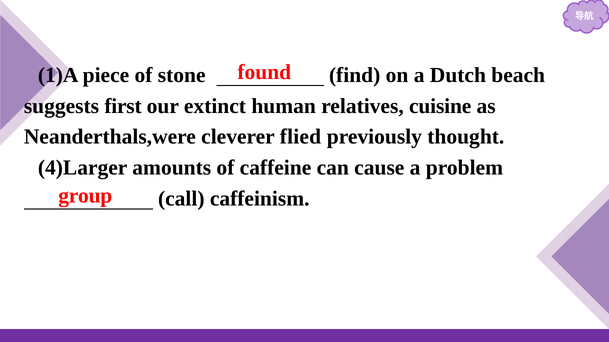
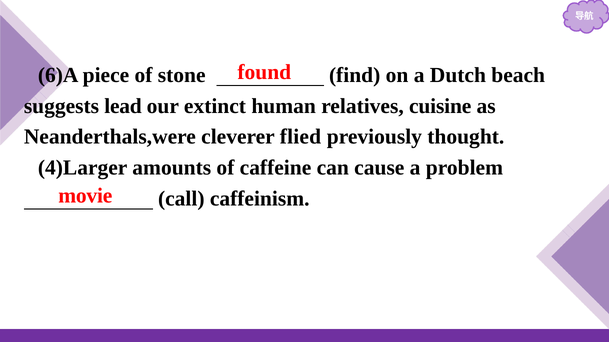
1)A: 1)A -> 6)A (58, 75)
first: first -> lead (123, 106)
group: group -> movie (85, 196)
